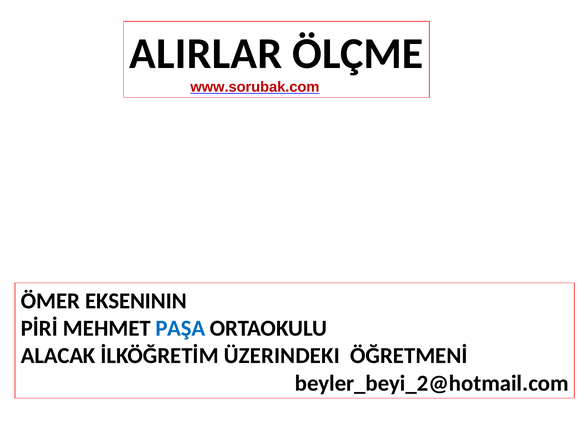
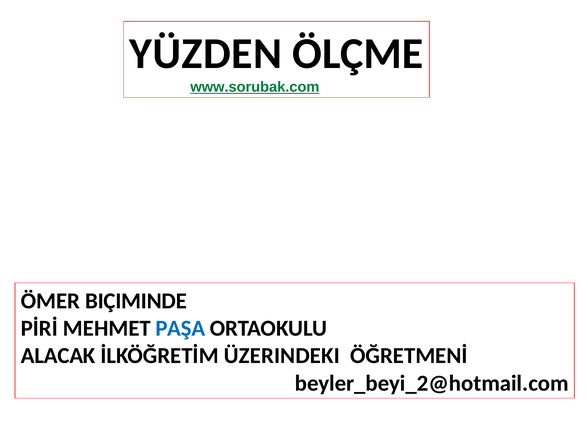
ALIRLAR: ALIRLAR -> YÜZDEN (206, 54)
www.sorubak.com colour: red -> green (255, 87)
EKSENININ: EKSENININ -> BIÇIMINDE (136, 301)
